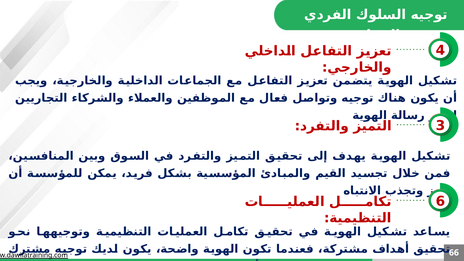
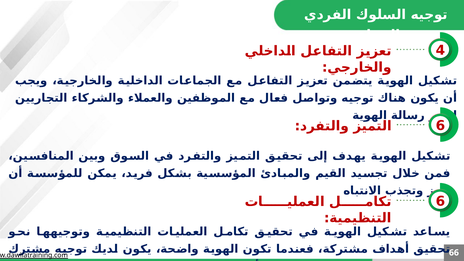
3: 3 -> 6 (441, 126)
